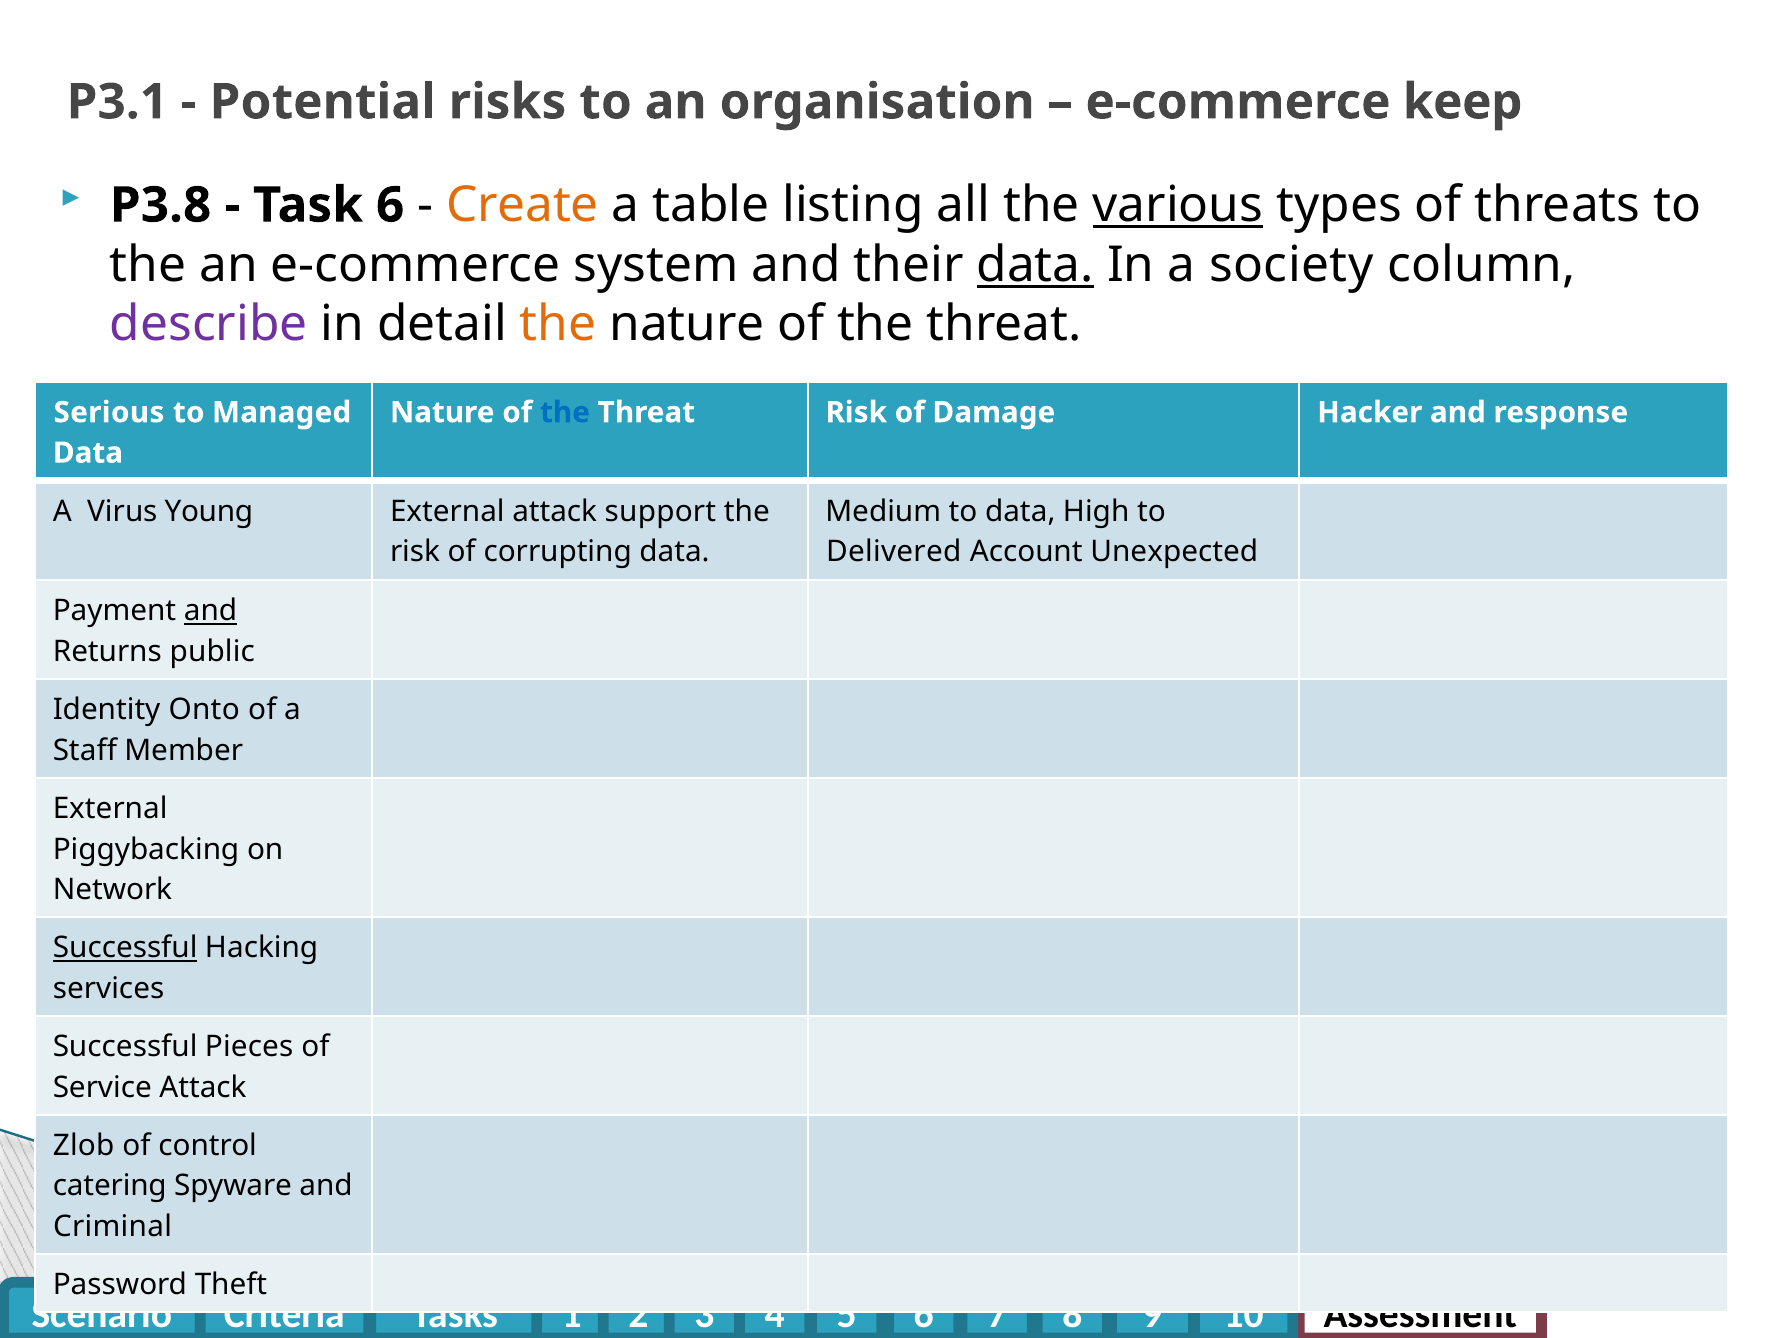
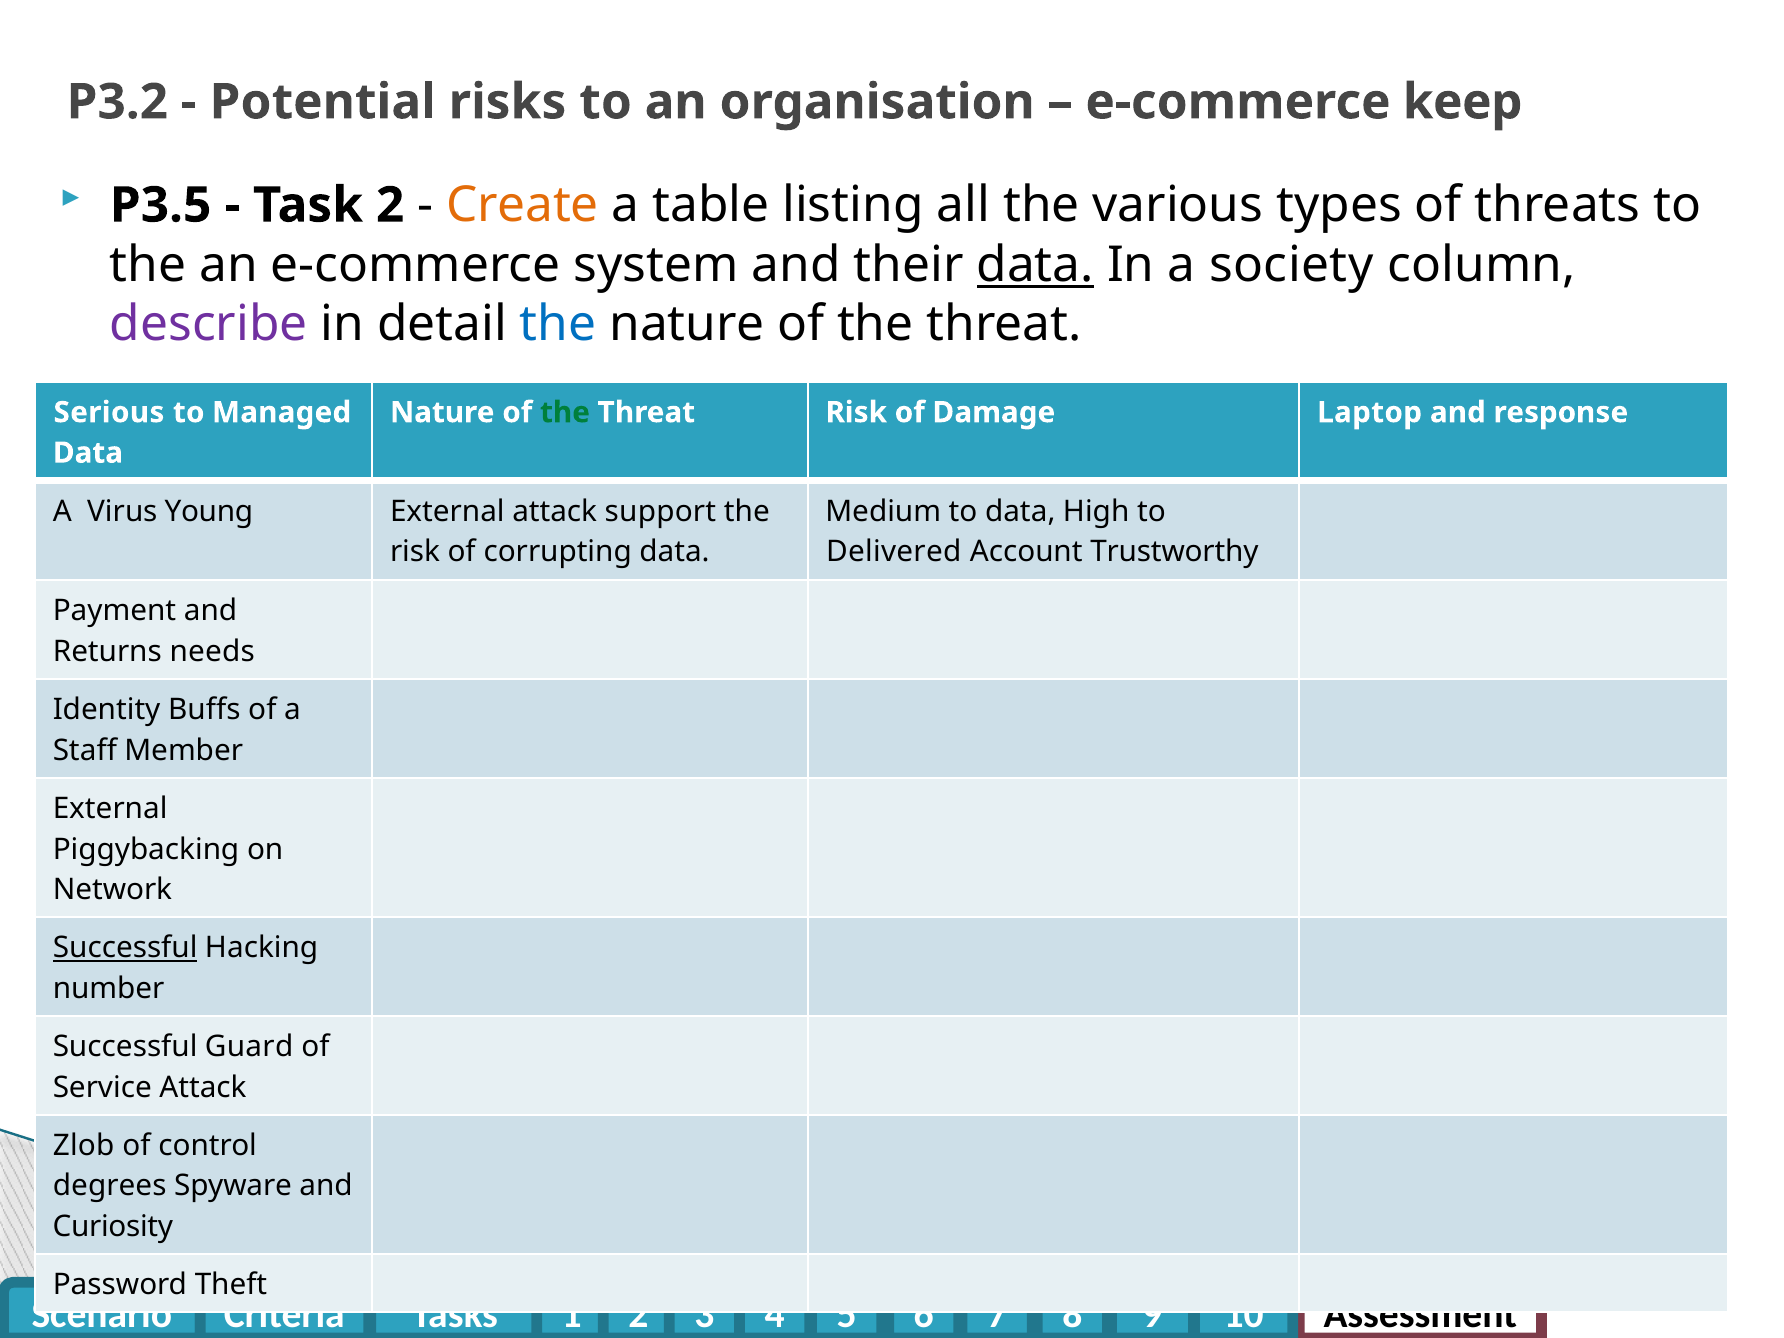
P3.1: P3.1 -> P3.2 (117, 102)
P3.8: P3.8 -> P3.5 (161, 205)
Task 6: 6 -> 2 (390, 205)
various underline: present -> none (1178, 205)
the colour: orange -> blue (558, 324)
the colour: blue -> green (565, 412)
Hacker: Hacker -> Laptop (1370, 412)
Unexpected: Unexpected -> Trustworthy (1174, 552)
and underline: present -> none (210, 611)
public: public -> needs (212, 652)
Onto: Onto -> Buffs (204, 710)
services: services -> number (109, 989)
Pieces: Pieces -> Guard (249, 1047)
catering: catering -> degrees (110, 1186)
Criminal: Criminal -> Curiosity (113, 1227)
